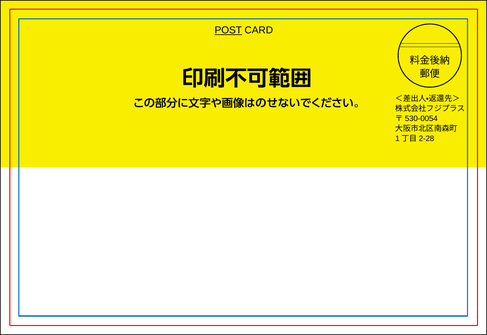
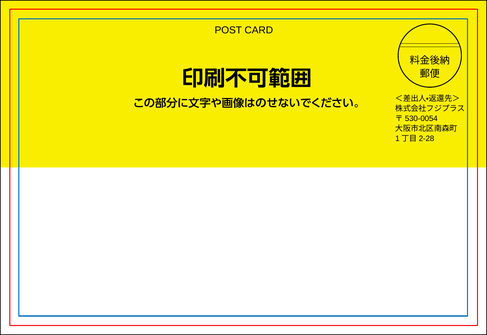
POST underline: present -> none (228, 30)
